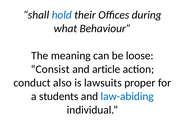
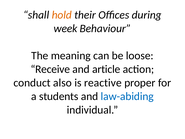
hold colour: blue -> orange (62, 15)
what: what -> week (65, 28)
Consist: Consist -> Receive (50, 69)
lawsuits: lawsuits -> reactive (103, 83)
